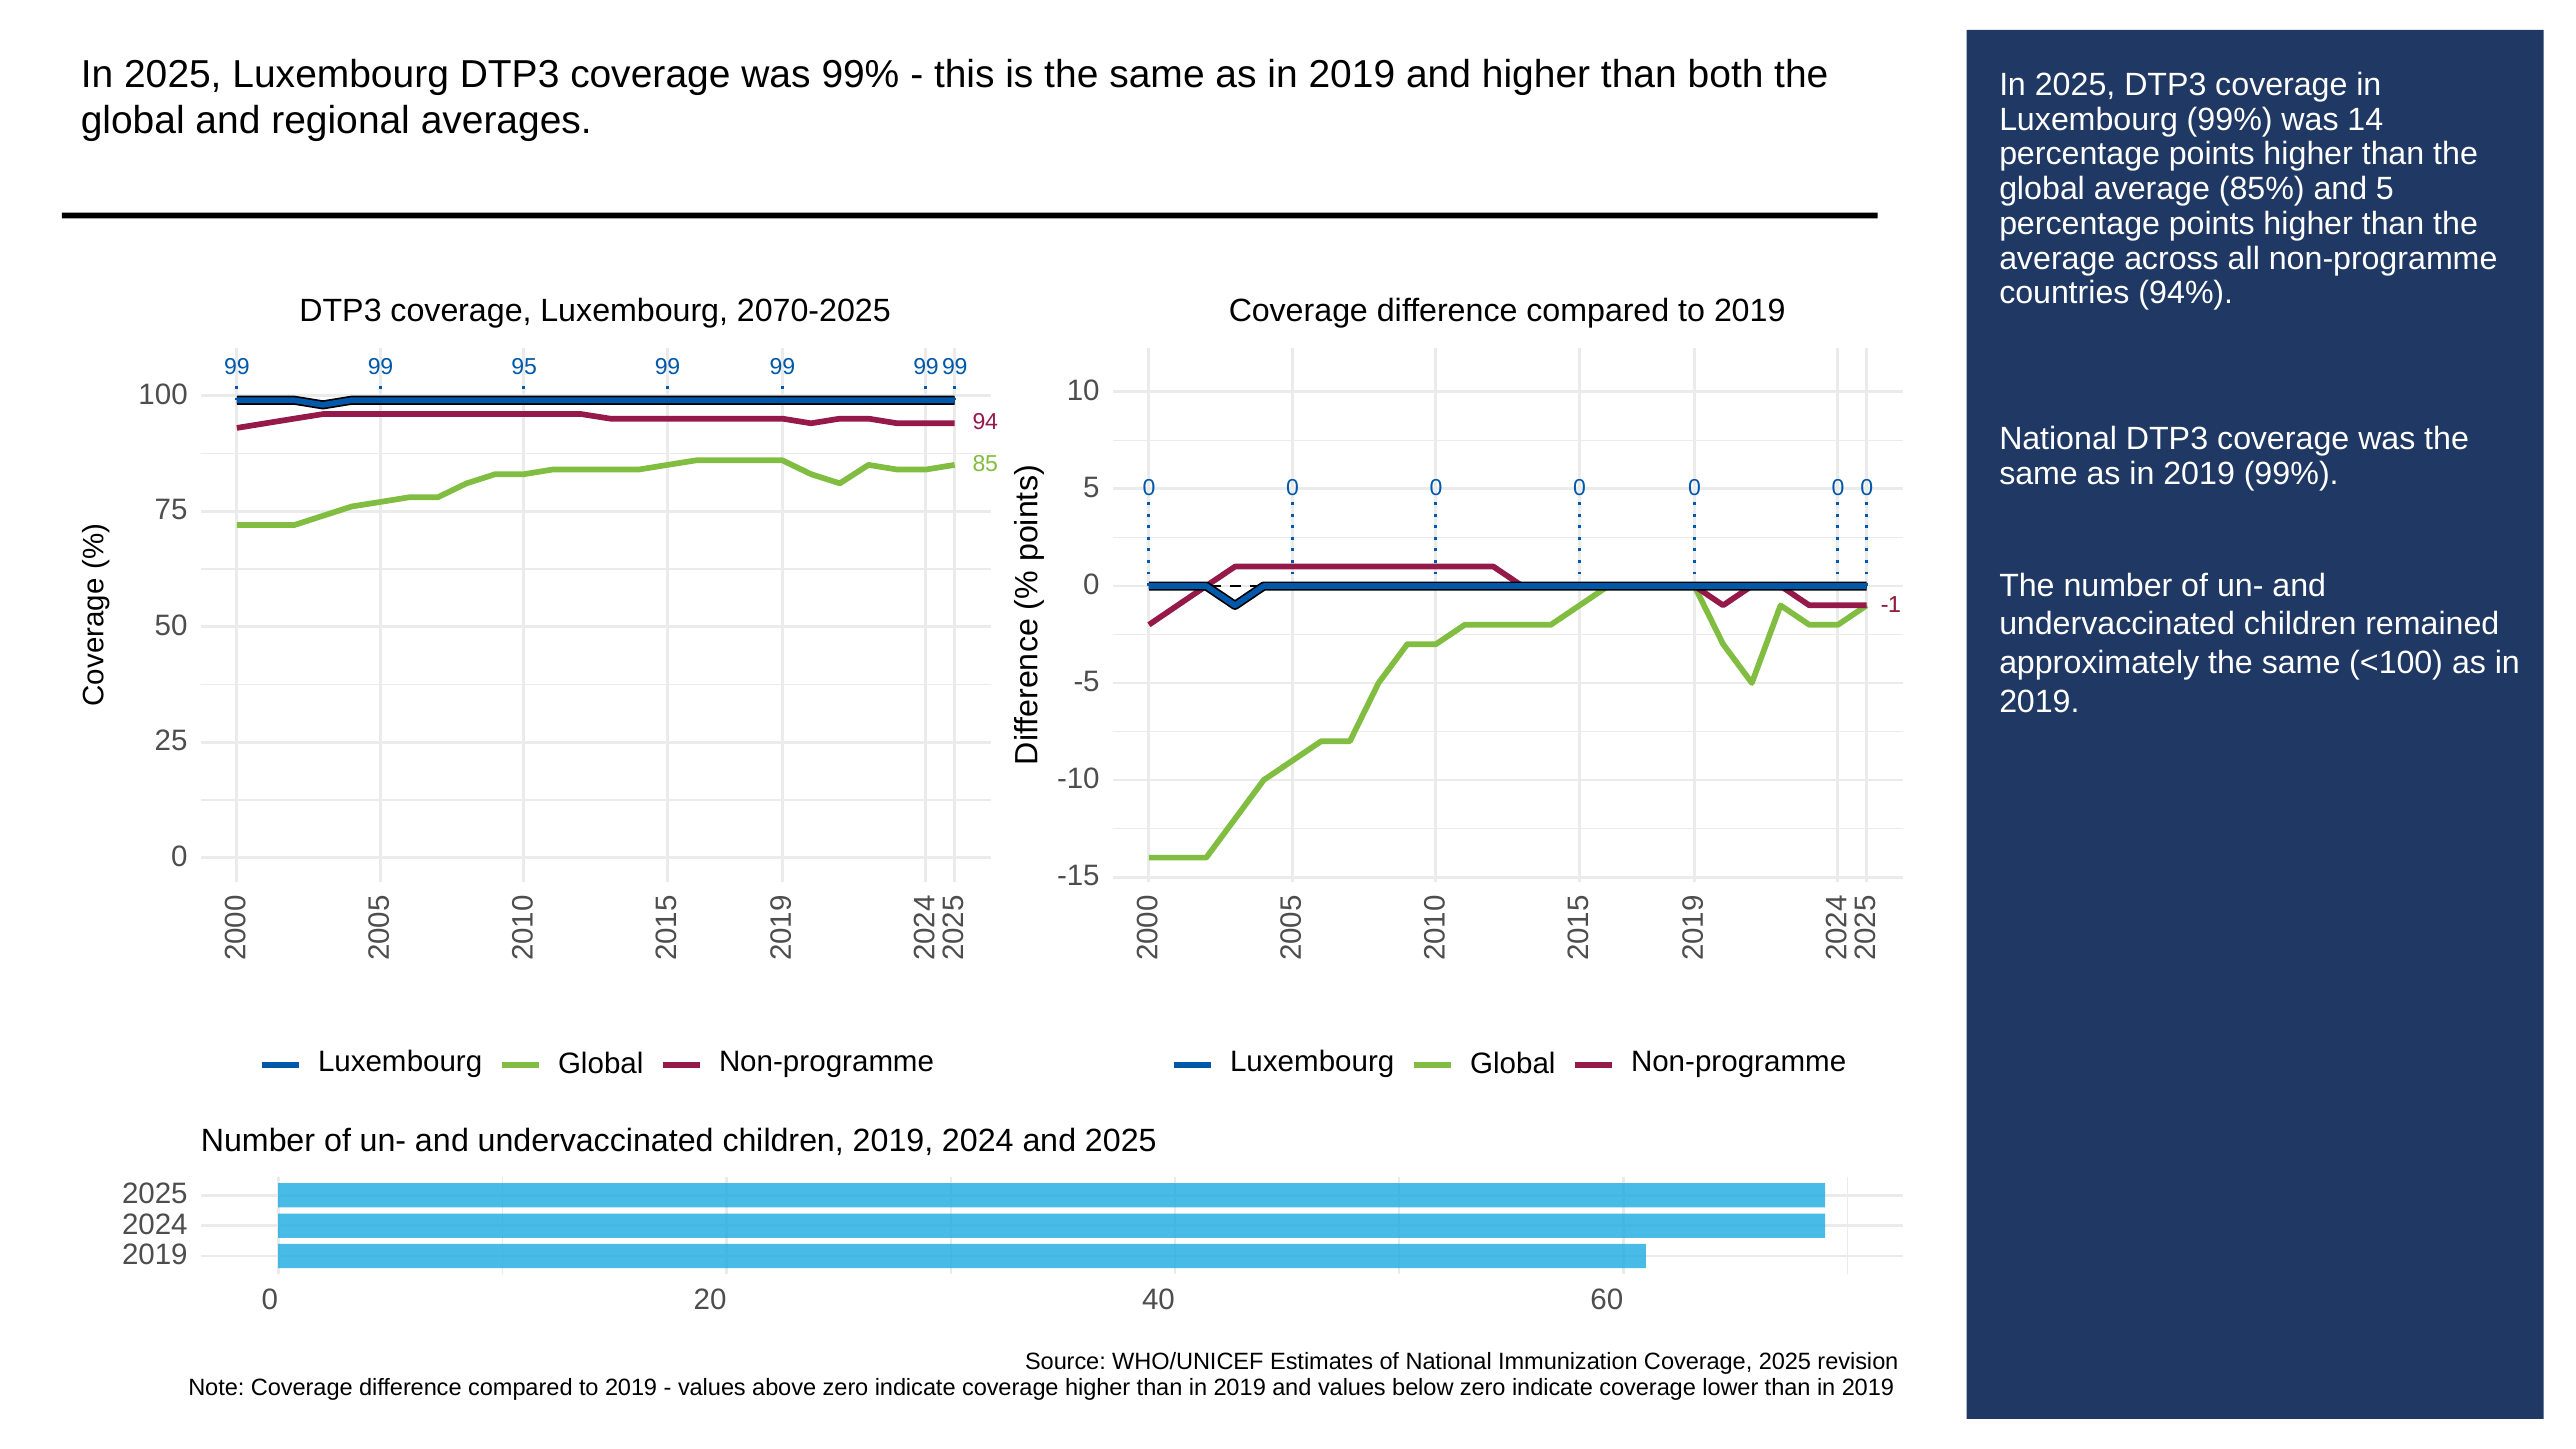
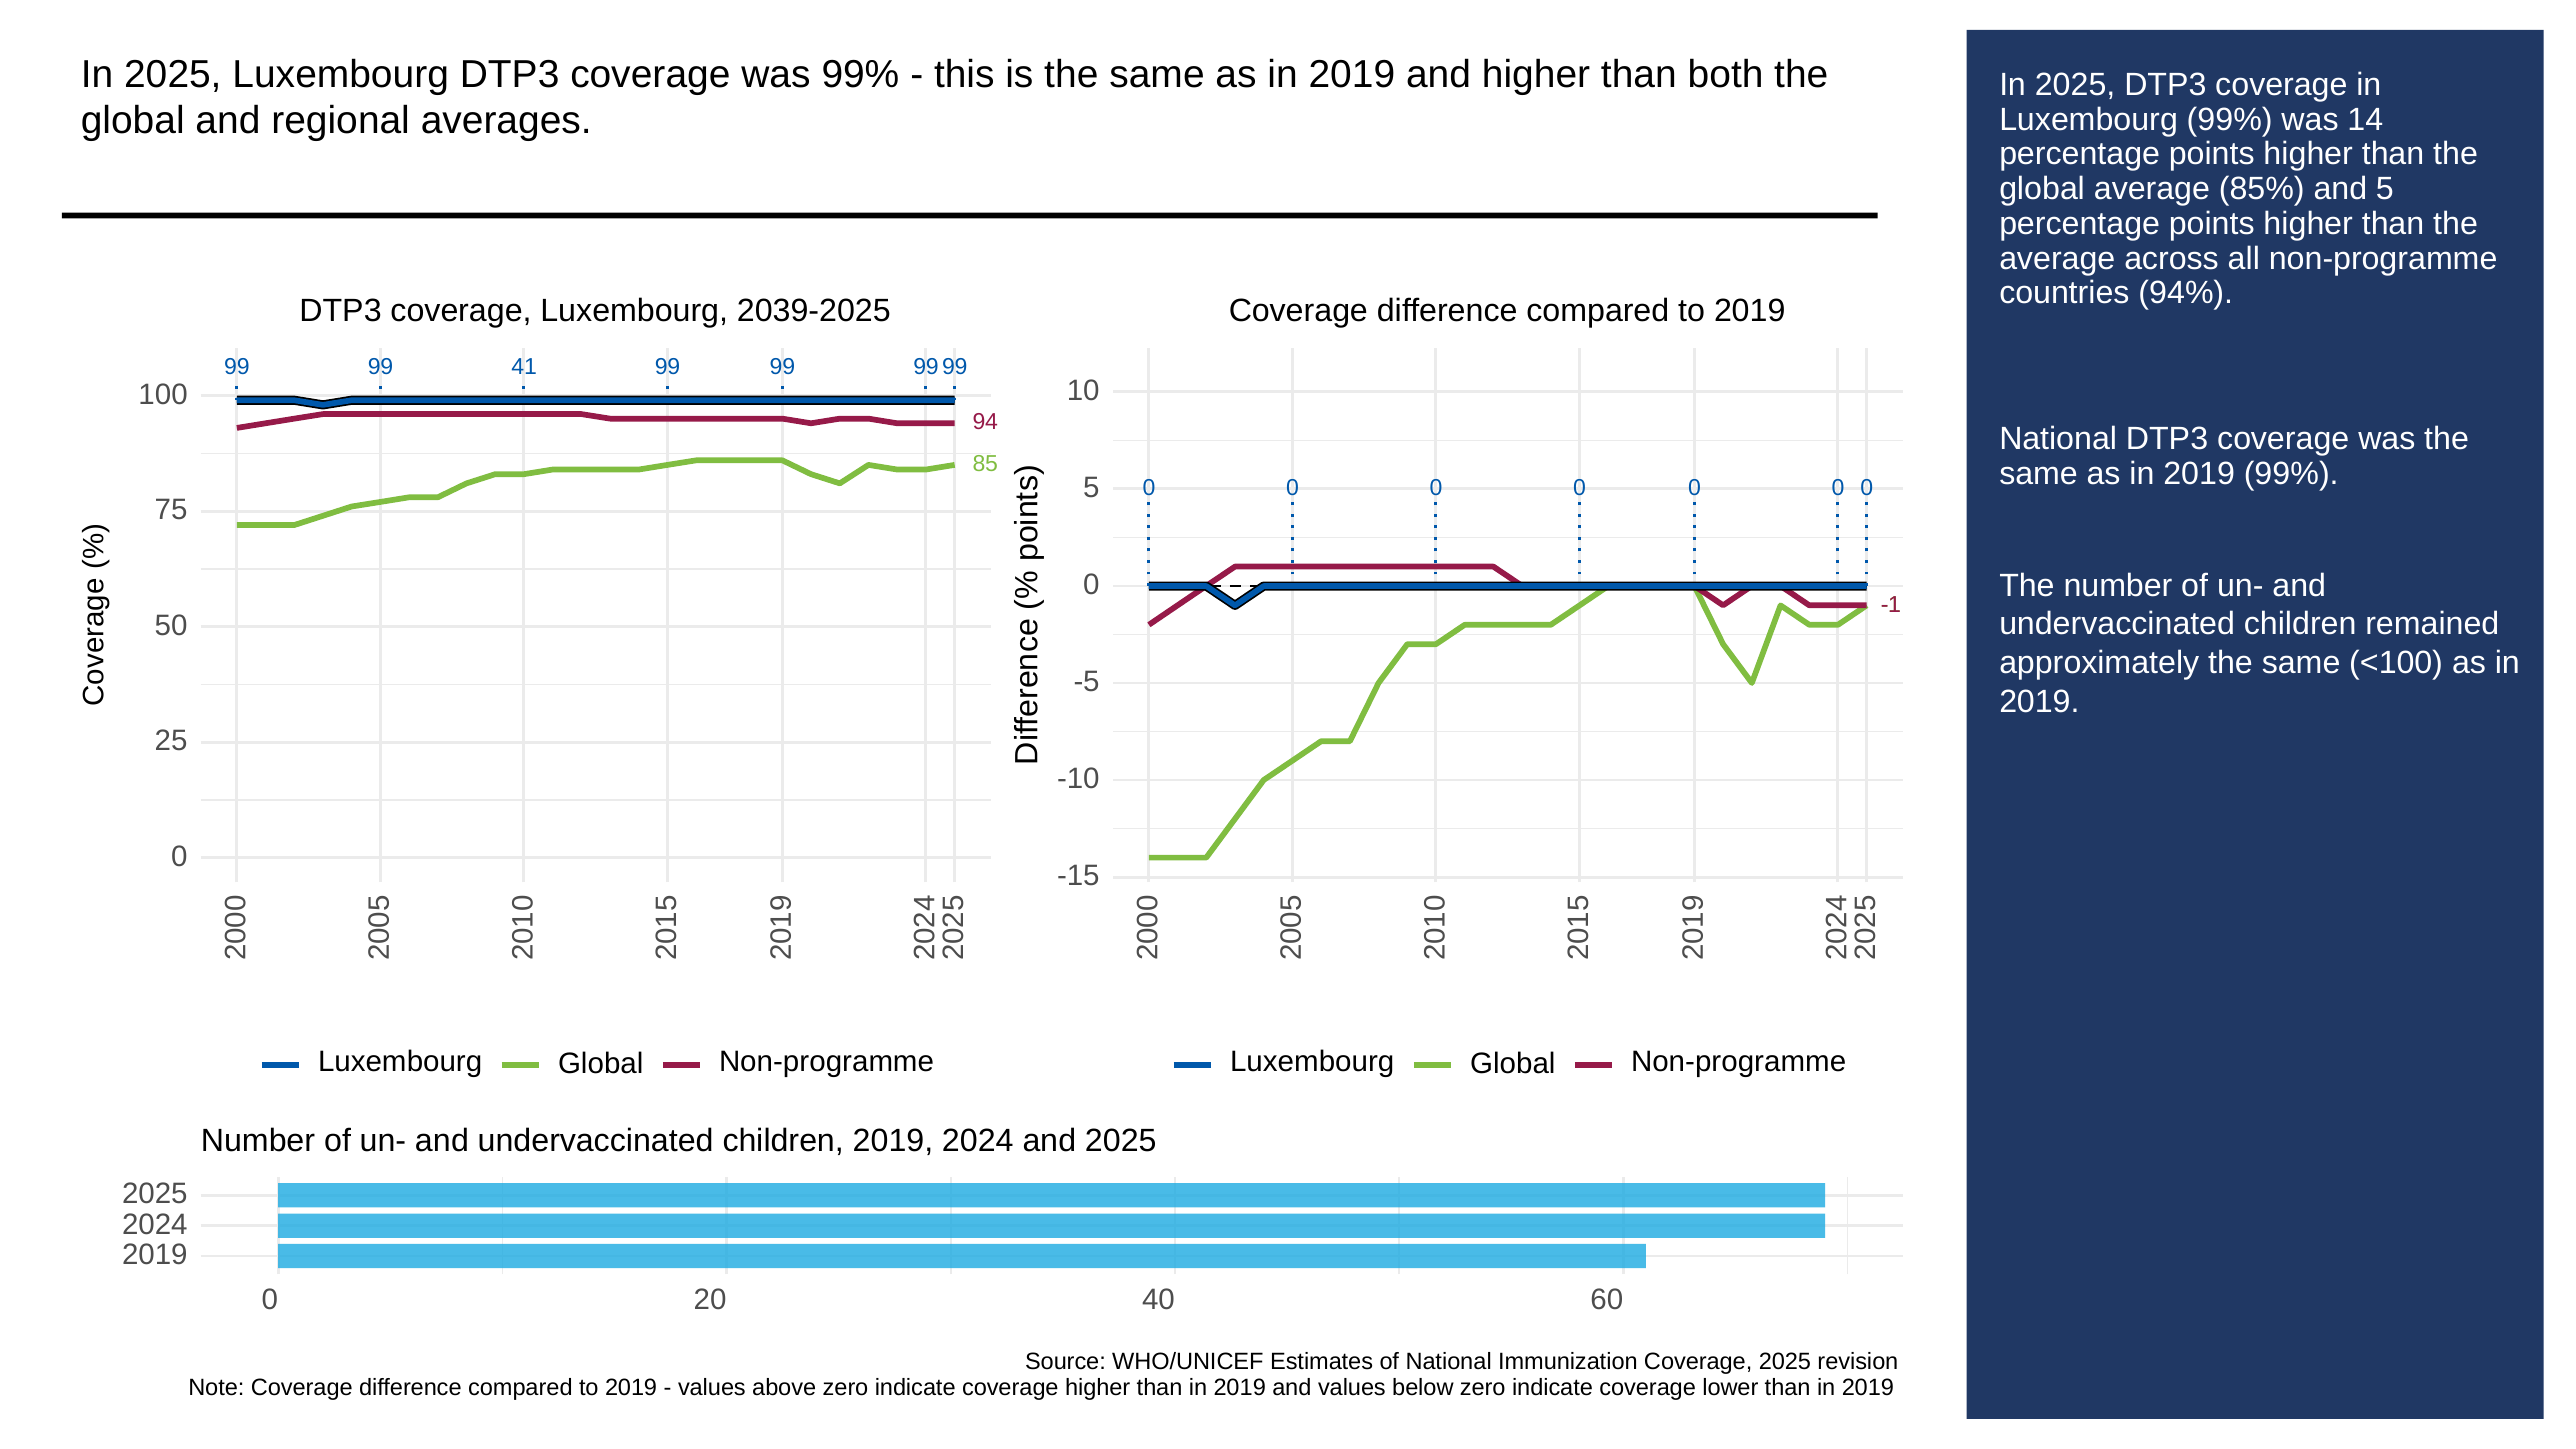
2070-2025: 2070-2025 -> 2039-2025 (814, 311)
95: 95 -> 41 (524, 367)
